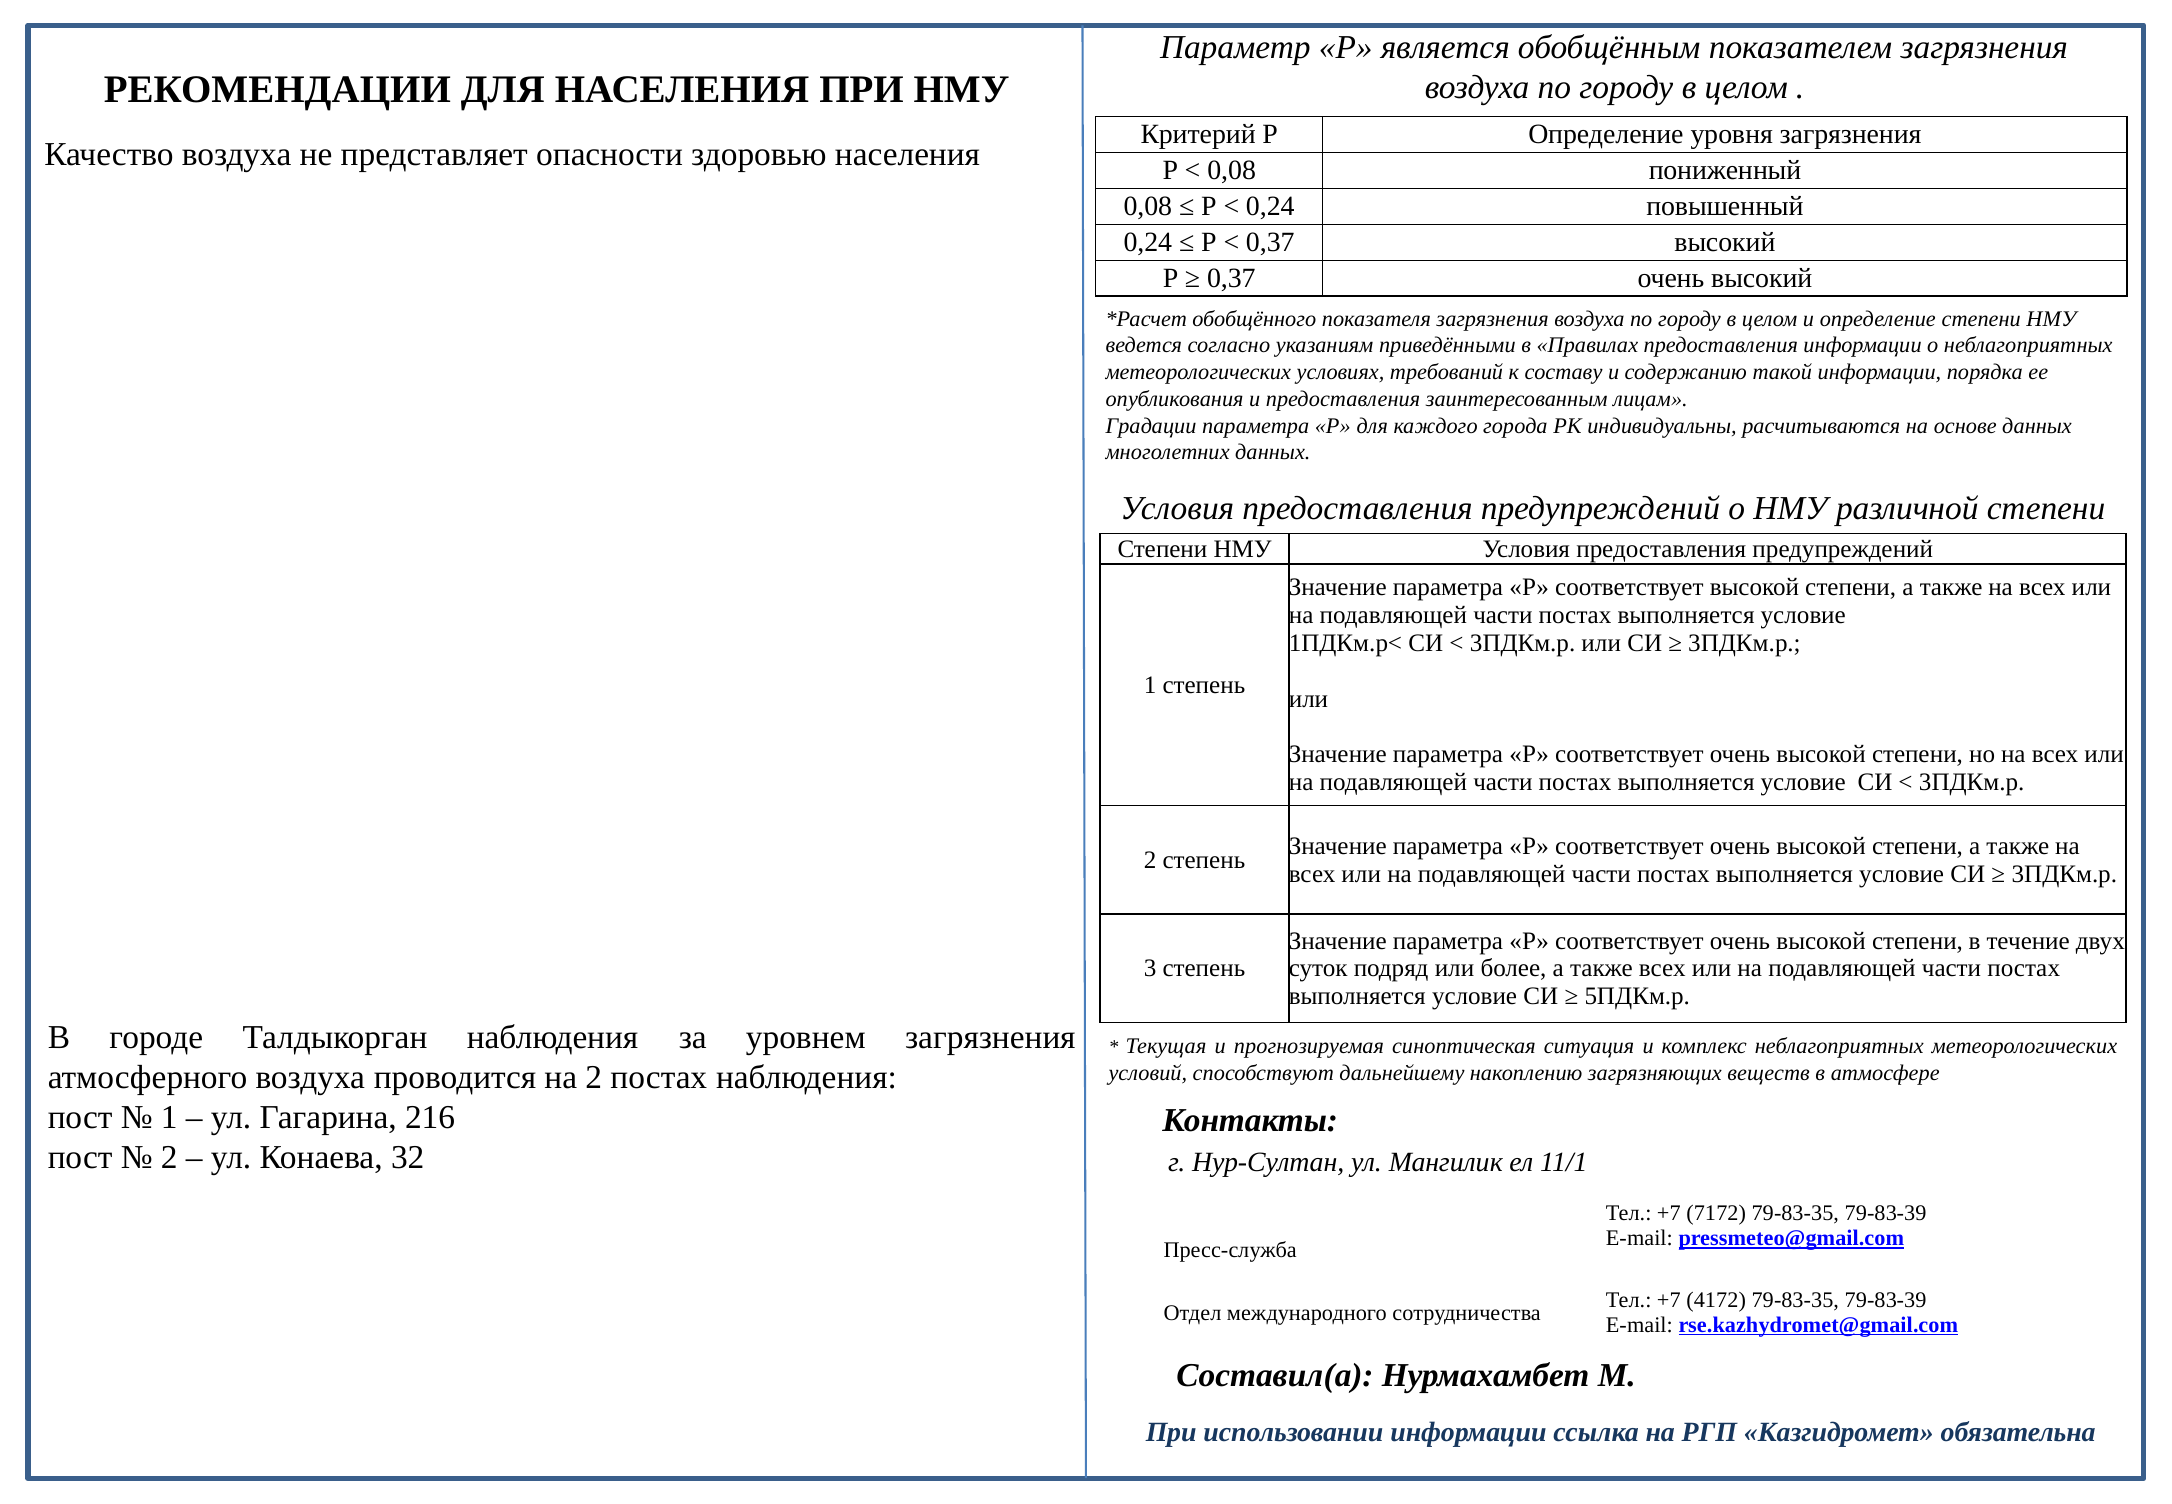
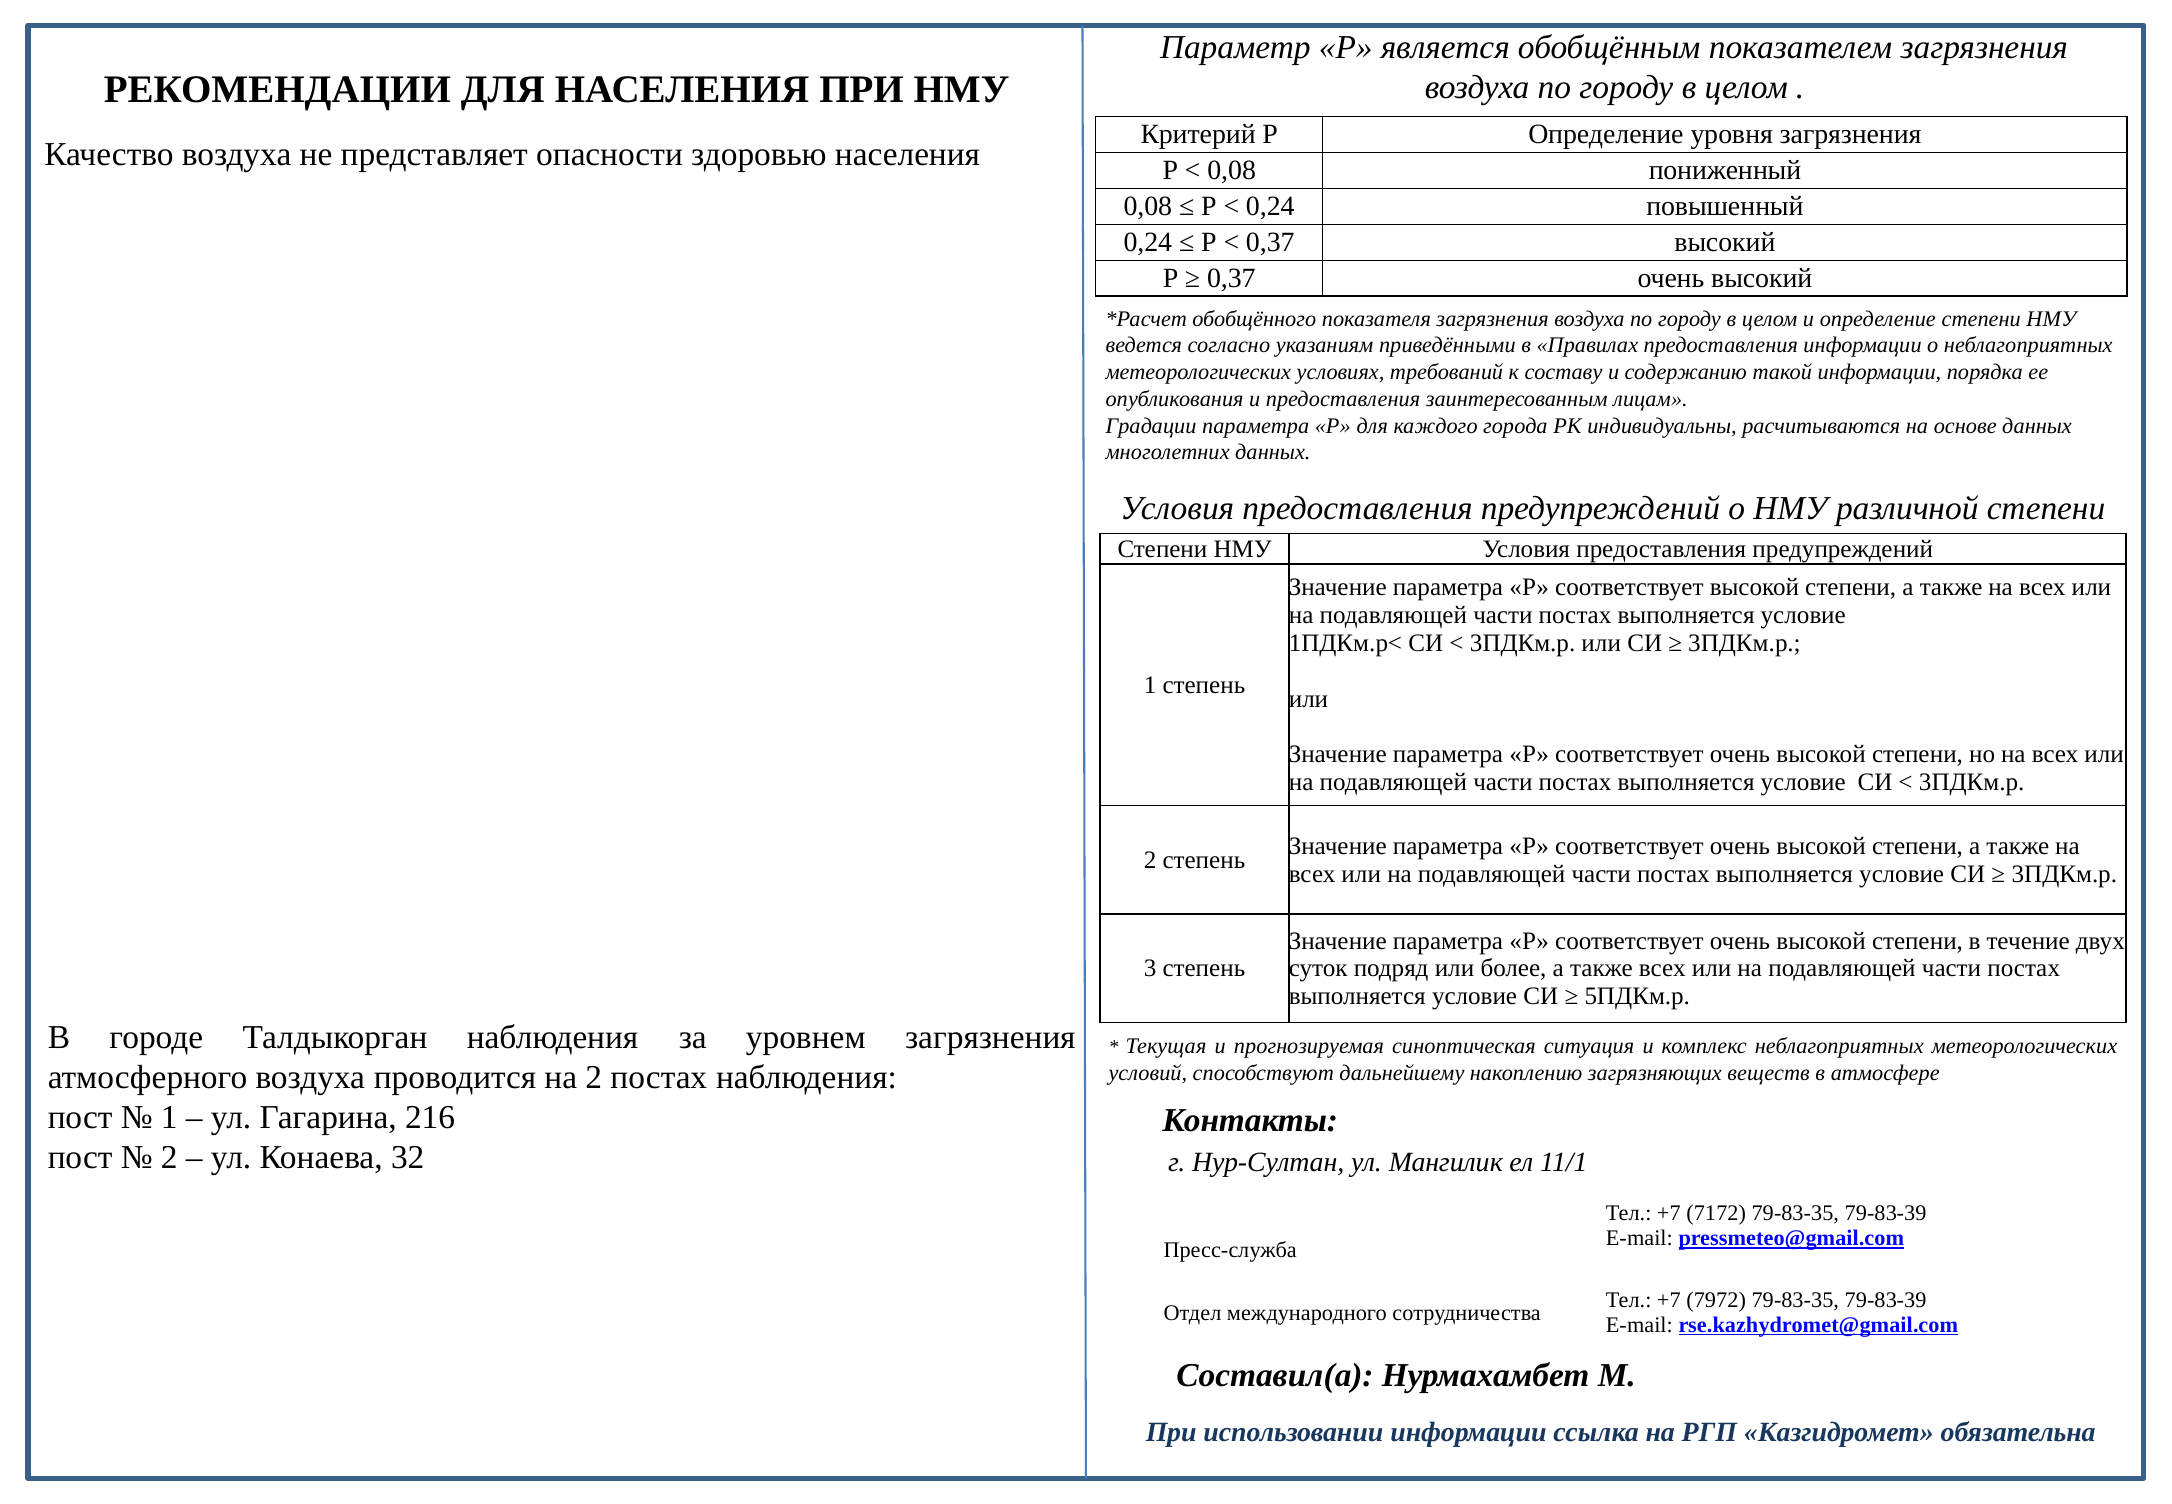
4172: 4172 -> 7972 (1716, 1300)
